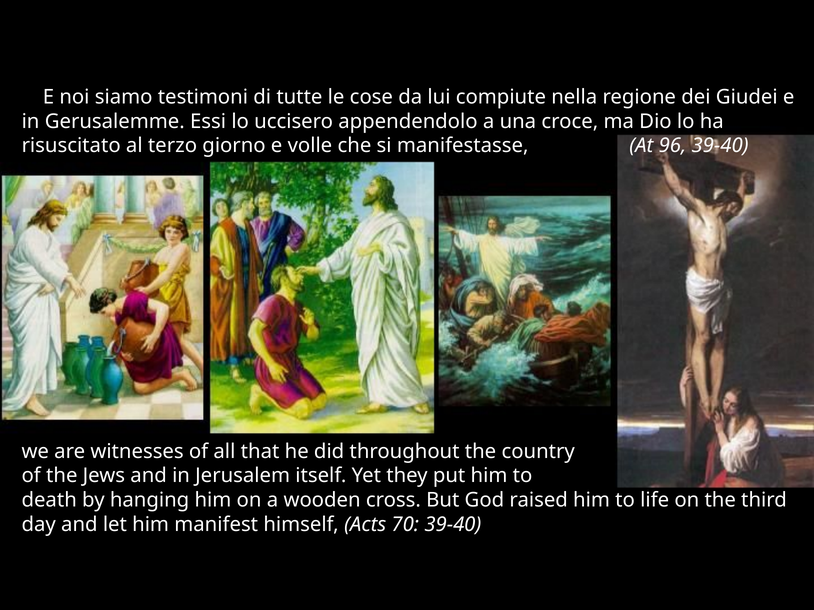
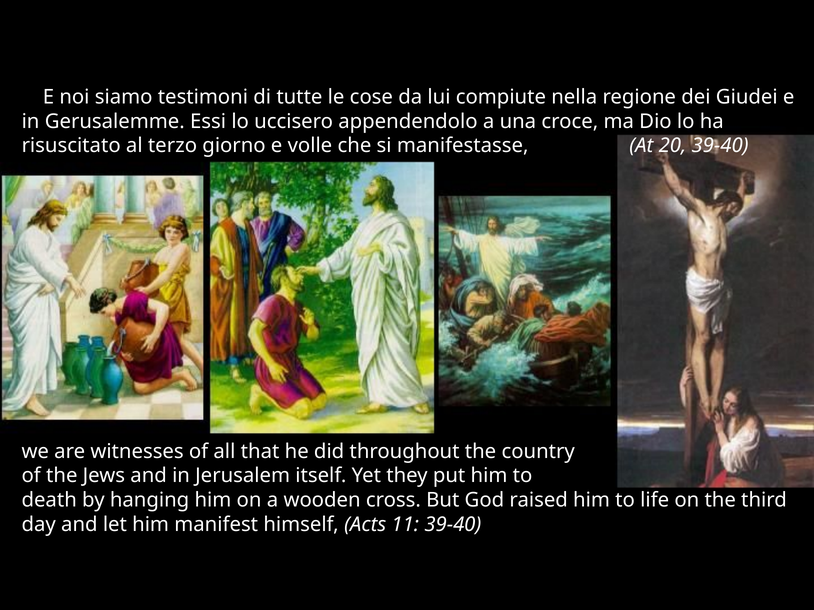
96: 96 -> 20 (672, 146)
70: 70 -> 11 (405, 525)
